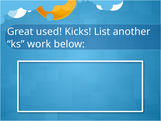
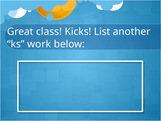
used: used -> class (49, 32)
